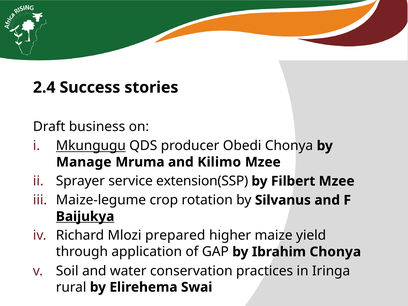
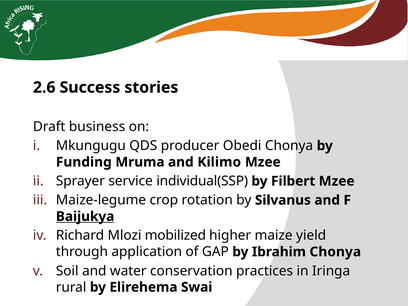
2.4: 2.4 -> 2.6 (44, 87)
Mkungugu underline: present -> none (91, 146)
Manage: Manage -> Funding (84, 162)
extension(SSP: extension(SSP -> individual(SSP (202, 181)
prepared: prepared -> mobilized (175, 236)
